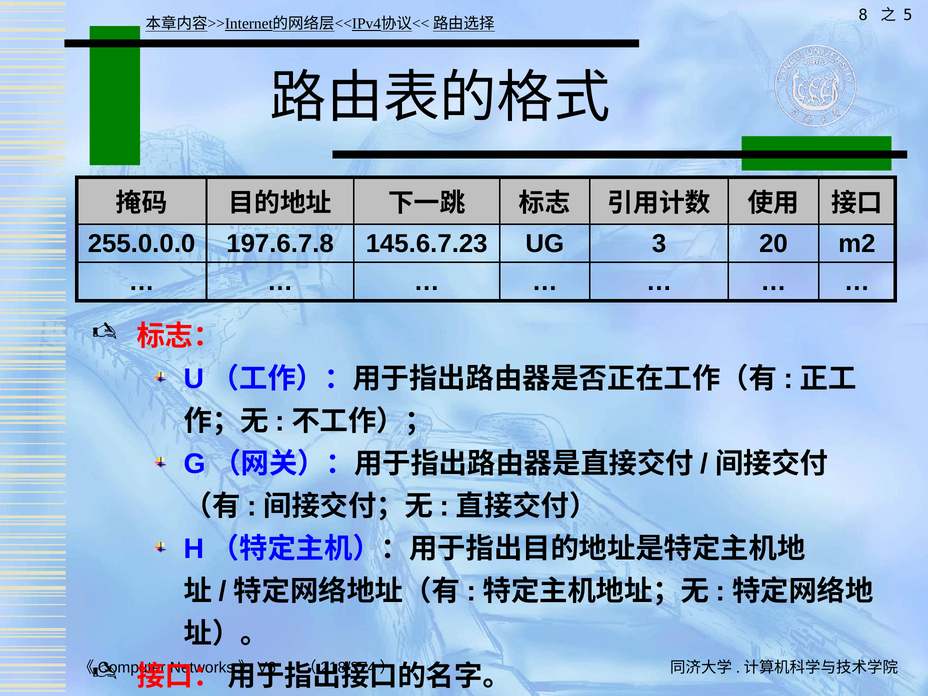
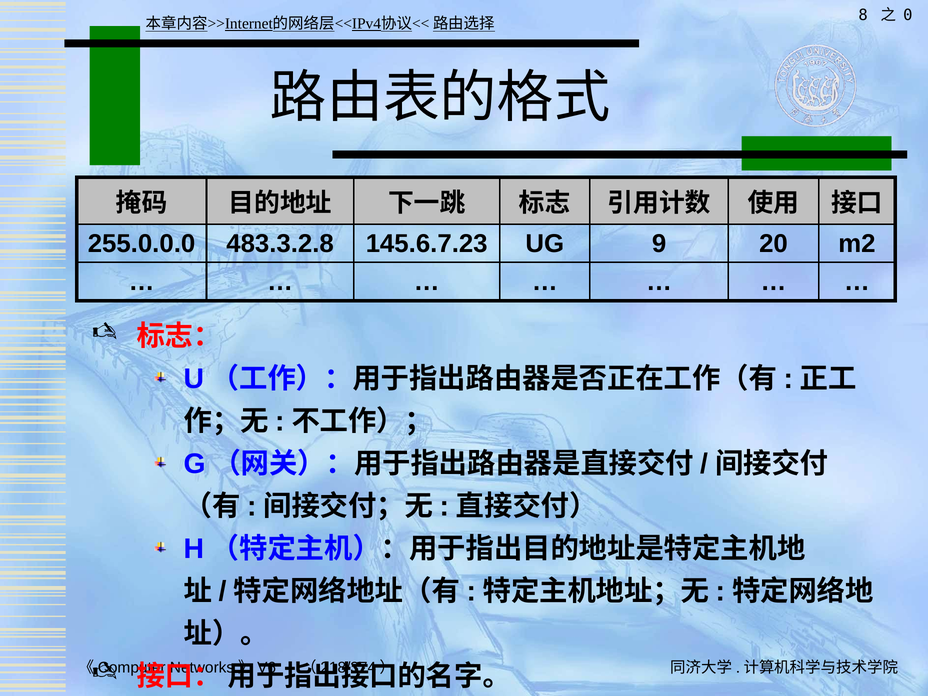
5: 5 -> 0 (908, 15)
197.6.7.8: 197.6.7.8 -> 483.3.2.8 (280, 244)
3: 3 -> 9 (659, 244)
